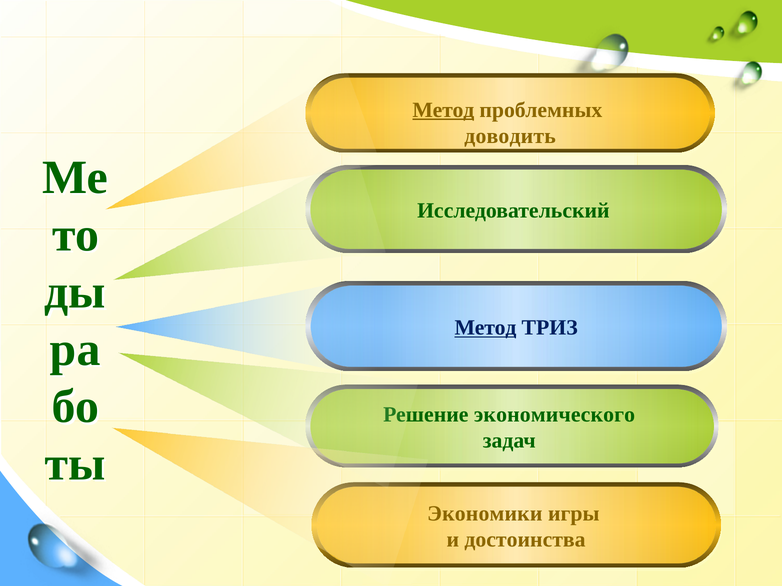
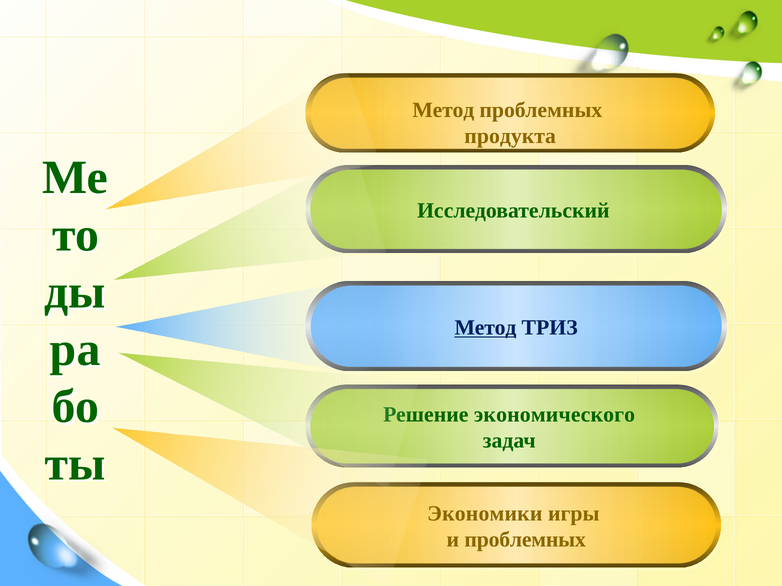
Метод underline: present -> none (443, 110)
доводить: доводить -> продукта (510, 136)
и достоинства: достоинства -> проблемных (525, 540)
